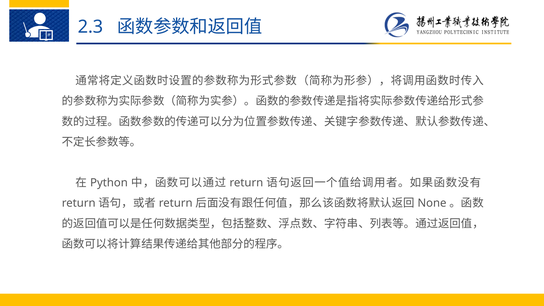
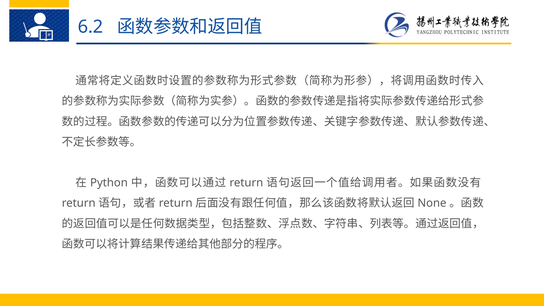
2.3: 2.3 -> 6.2 (91, 27)
